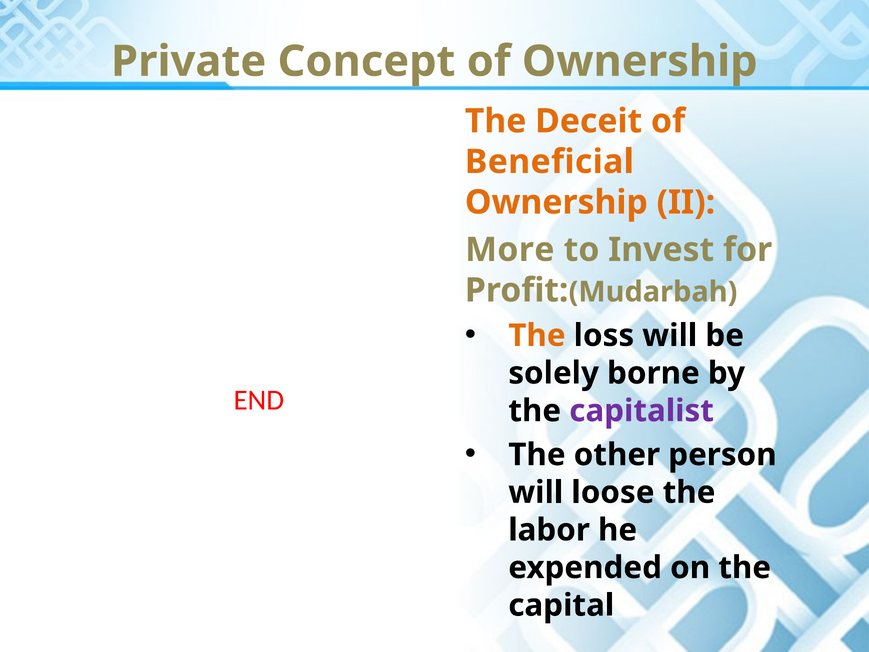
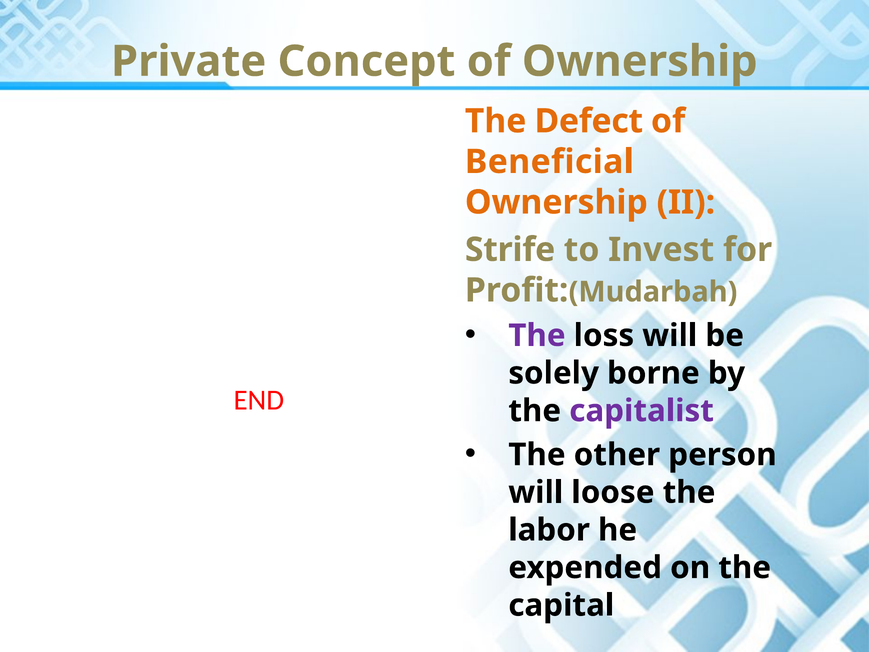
Deceit: Deceit -> Defect (589, 121)
More: More -> Strife (510, 250)
The colour: orange -> purple (537, 335)
